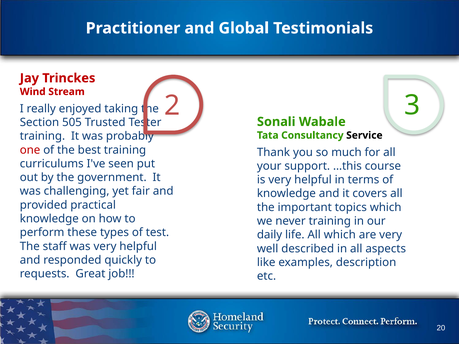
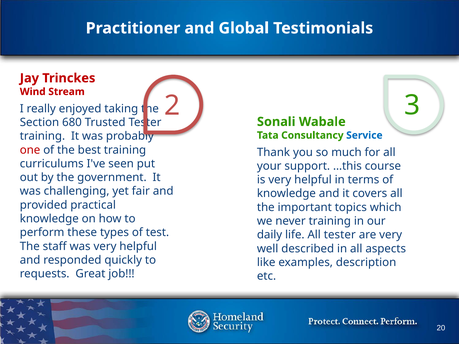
505: 505 -> 680 (72, 122)
Service colour: black -> blue (364, 135)
All which: which -> tester (340, 235)
